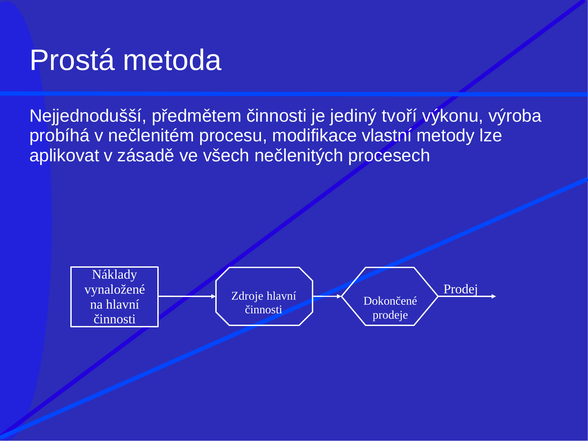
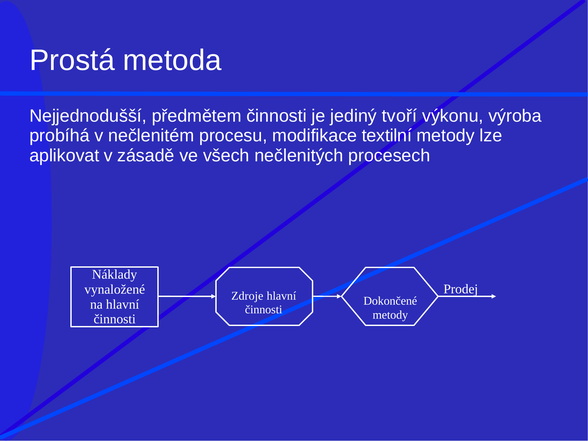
vlastní: vlastní -> textilní (387, 136)
prodeje: prodeje -> metody (390, 315)
